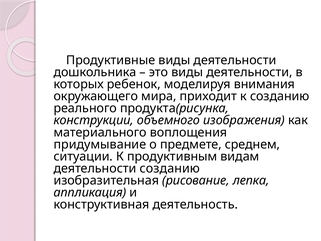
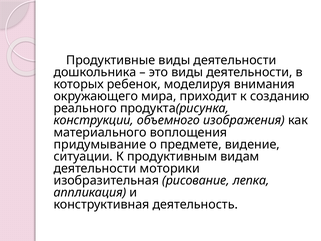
среднем: среднем -> видение (252, 144)
деятельности созданию: созданию -> моторики (170, 168)
